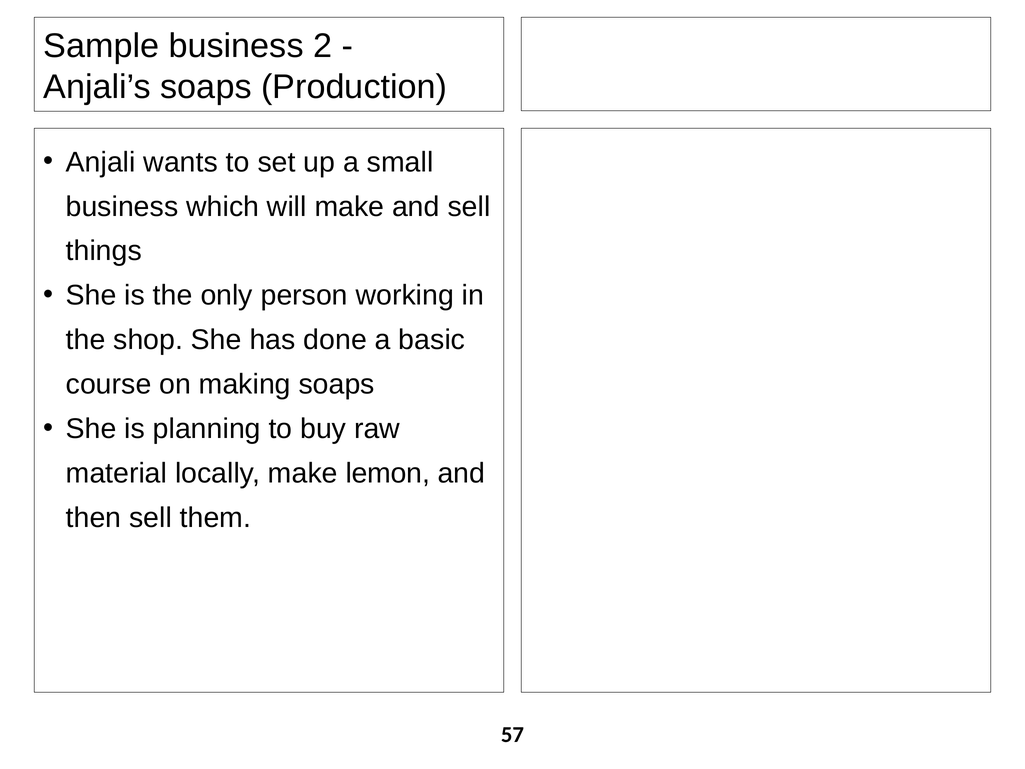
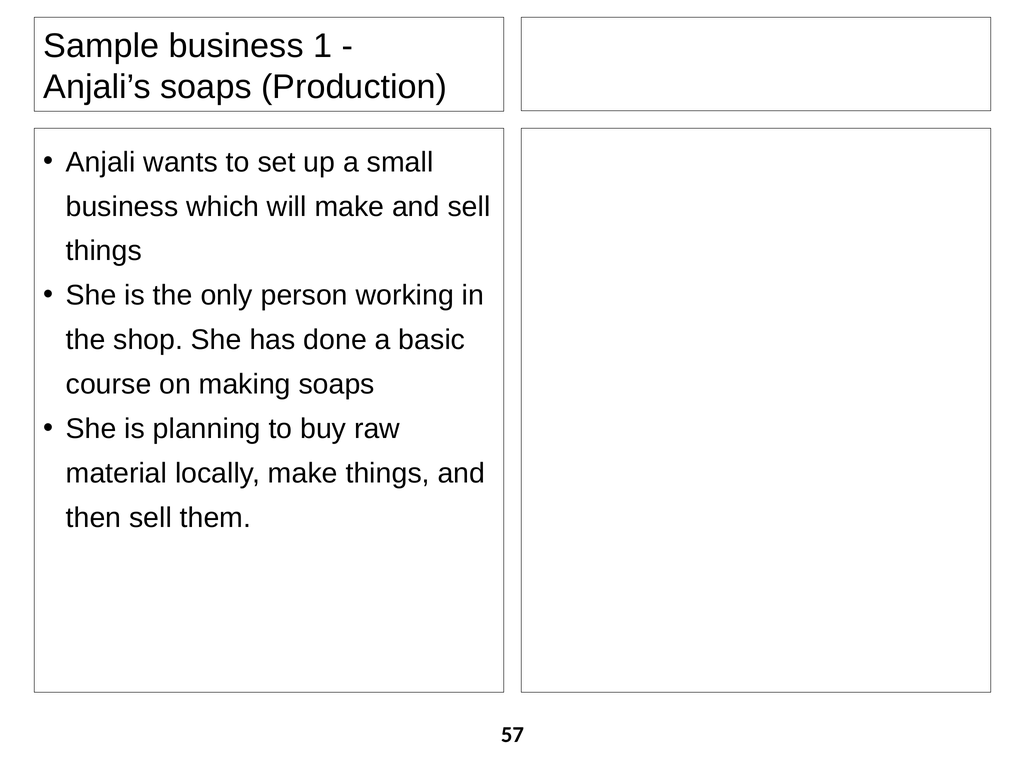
2: 2 -> 1 (323, 46)
make lemon: lemon -> things (388, 473)
